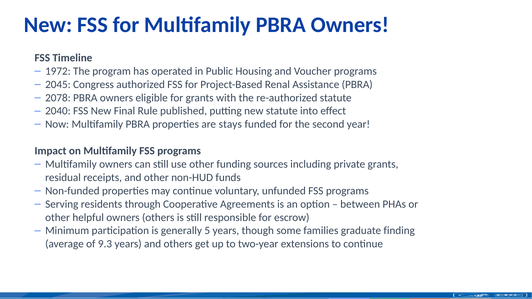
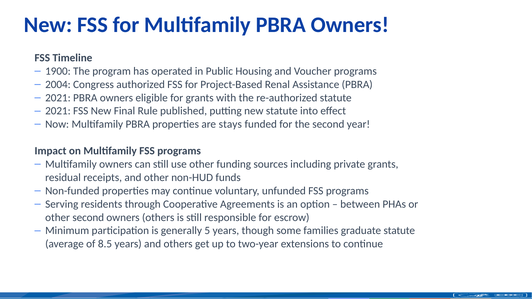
1972: 1972 -> 1900 (58, 71)
2045: 2045 -> 2004 (58, 84)
2078: 2078 -> 2021 (58, 98)
2040: 2040 -> 2021 (58, 111)
other helpful: helpful -> second (88, 218)
graduate finding: finding -> statute (399, 231)
9.3: 9.3 -> 8.5 (105, 244)
